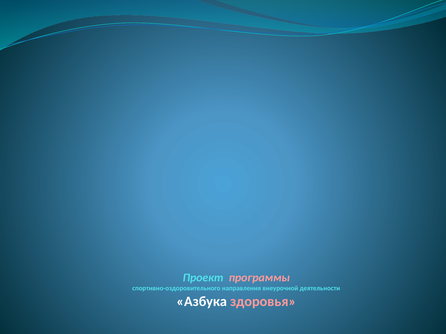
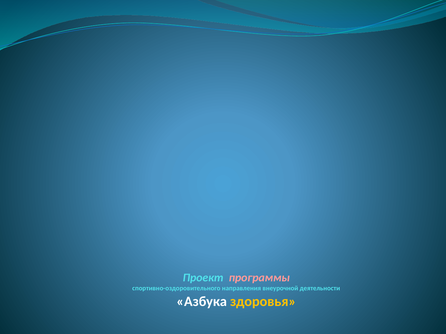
здоровья colour: pink -> yellow (263, 302)
